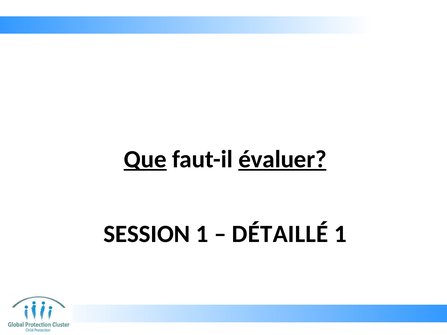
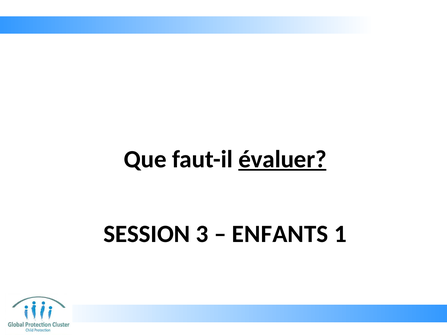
Que underline: present -> none (145, 159)
SESSION 1: 1 -> 3 (202, 234)
DÉTAILLÉ: DÉTAILLÉ -> ENFANTS (280, 234)
